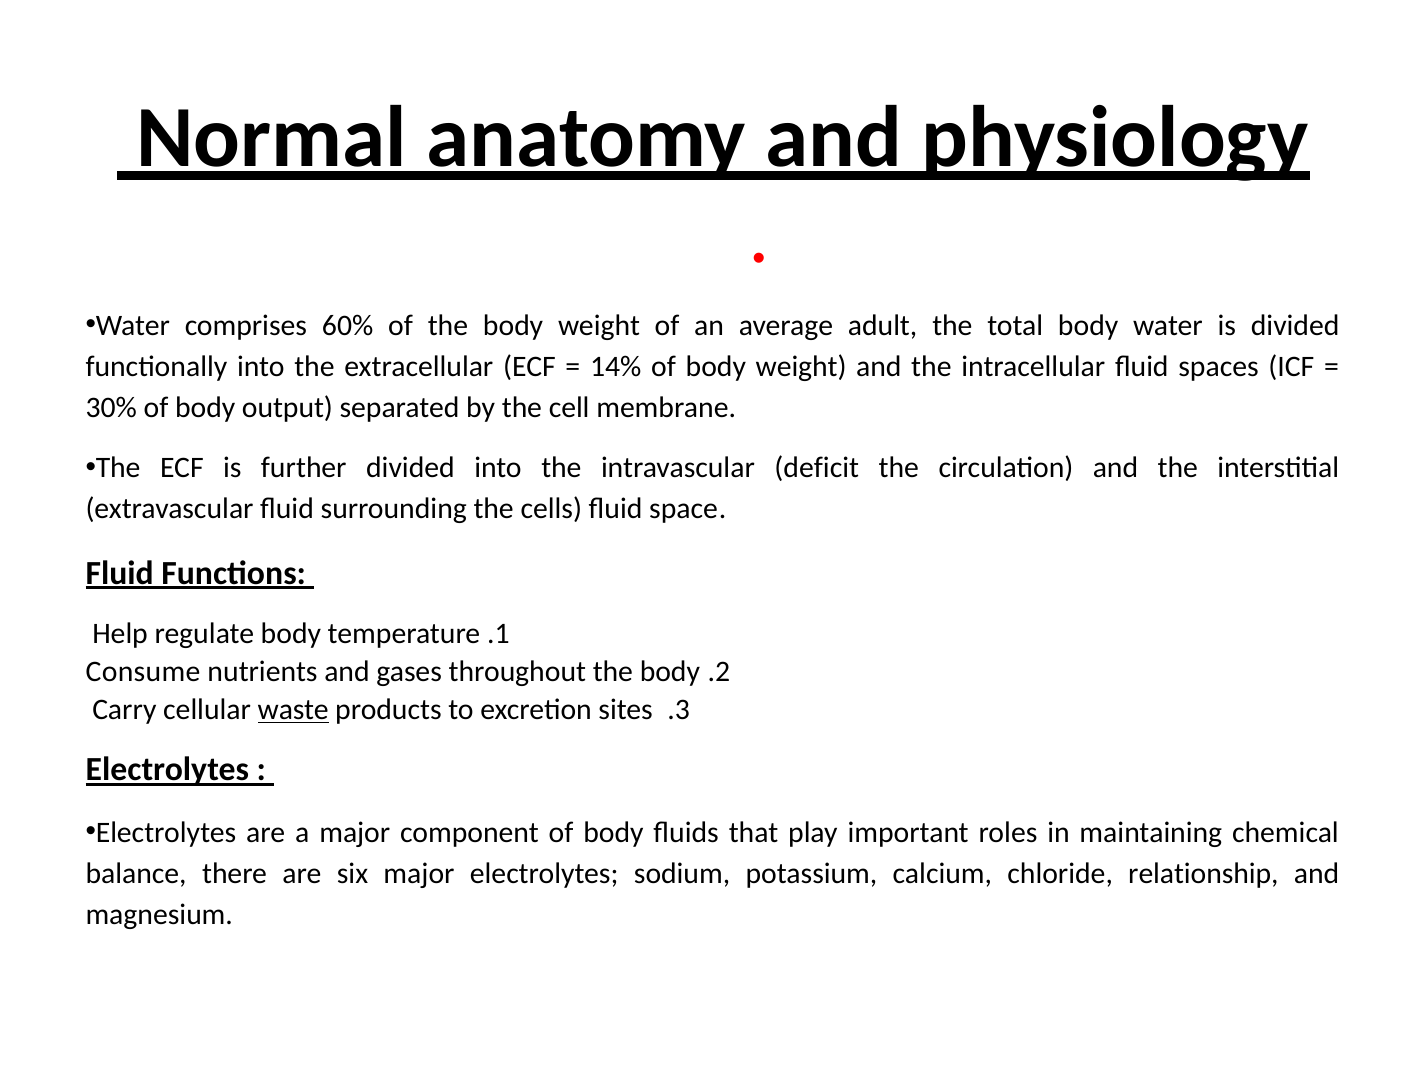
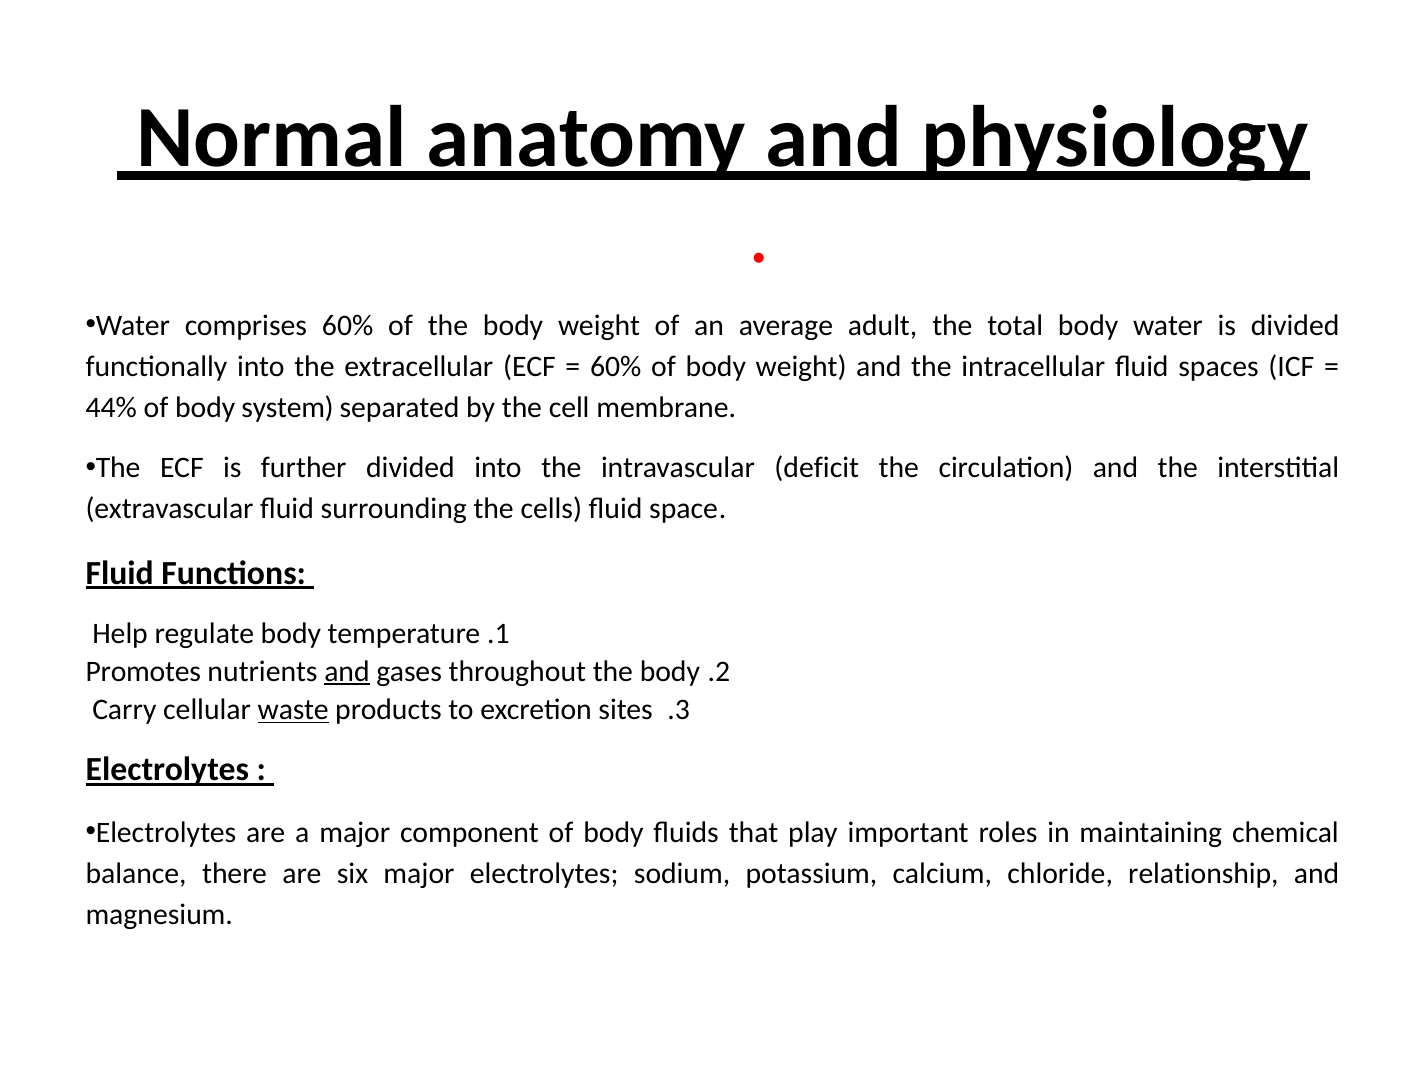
14%: 14% -> 60% (616, 366)
30%: 30% -> 44% (111, 407)
output: output -> system (288, 407)
Consume: Consume -> Promotes (143, 672)
and underline: none -> present (347, 672)
